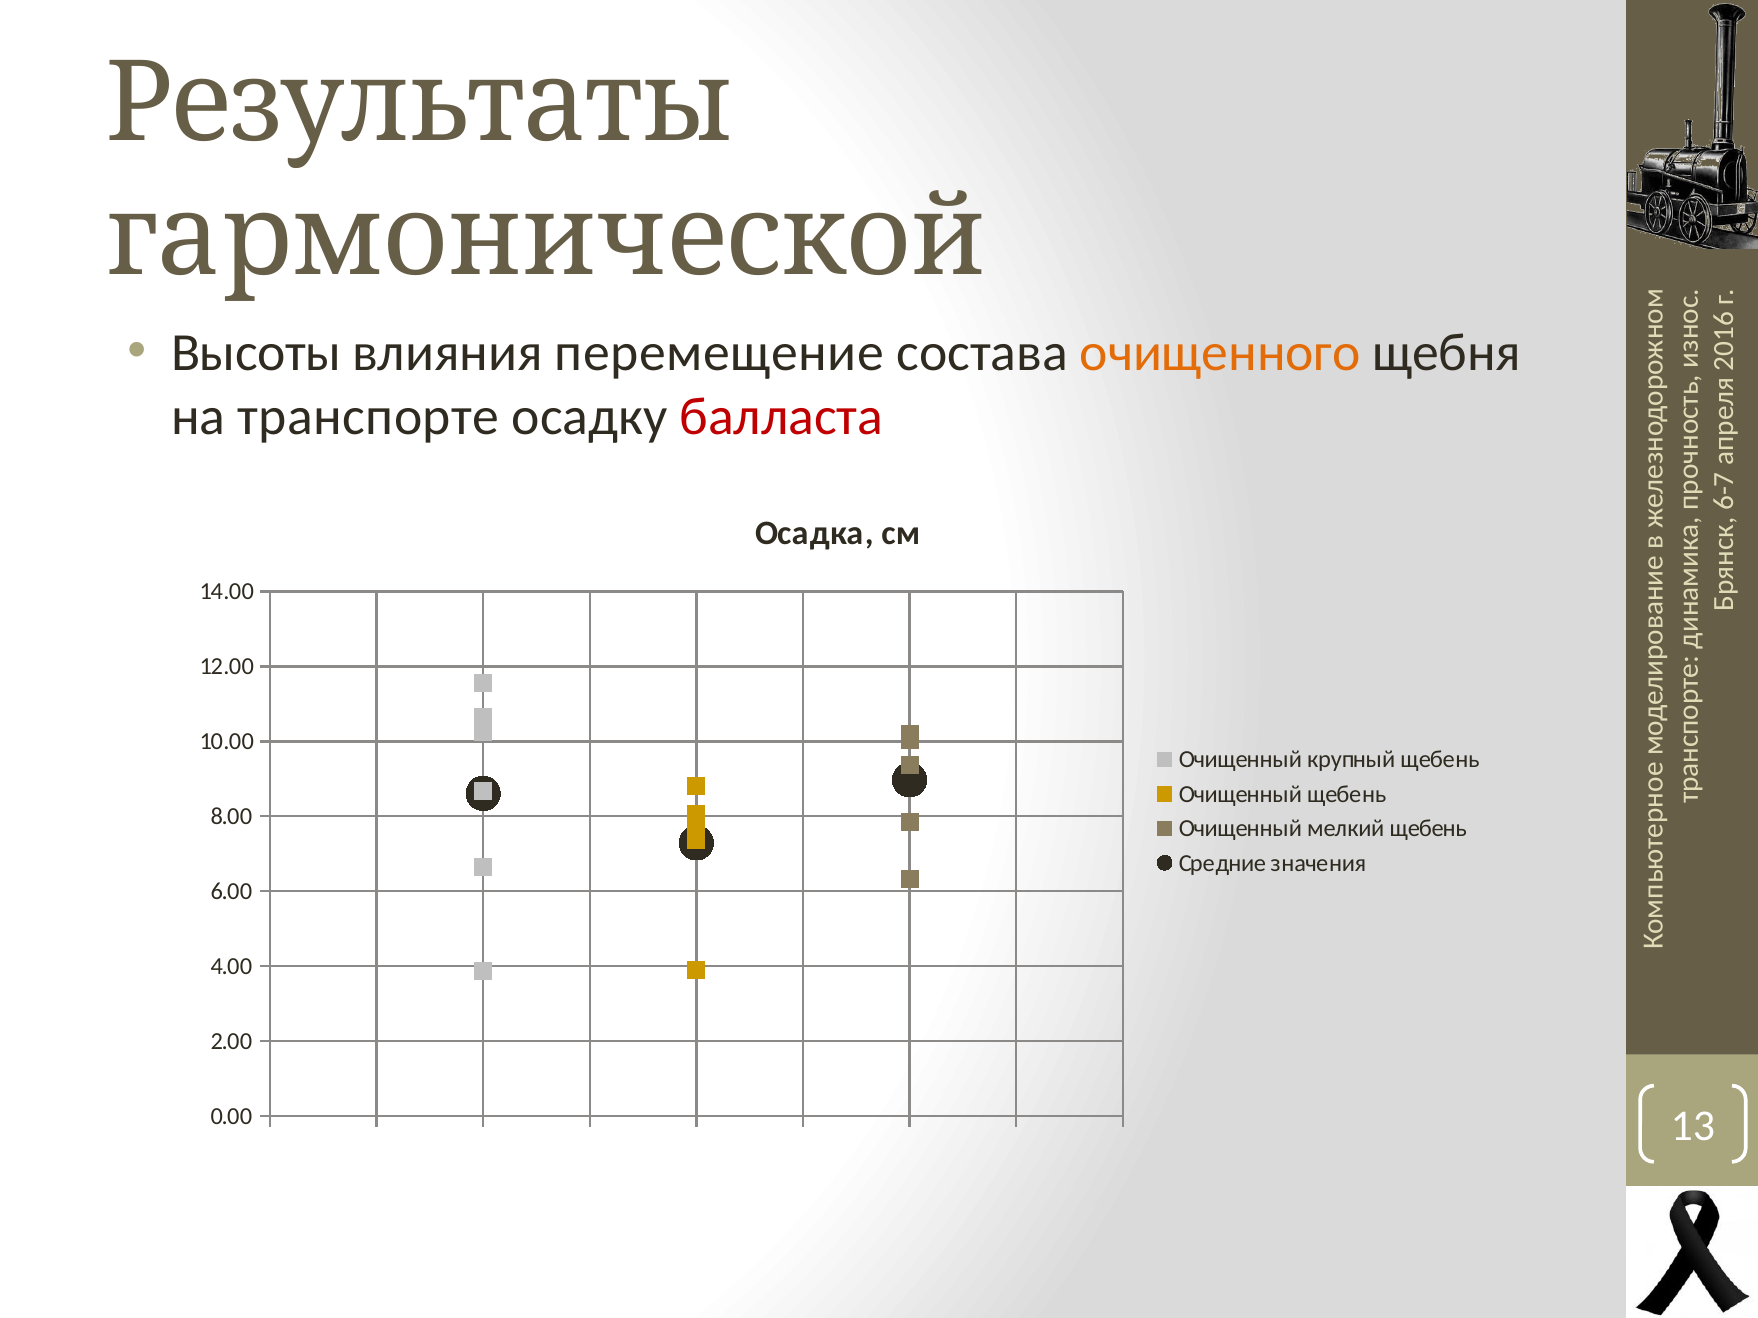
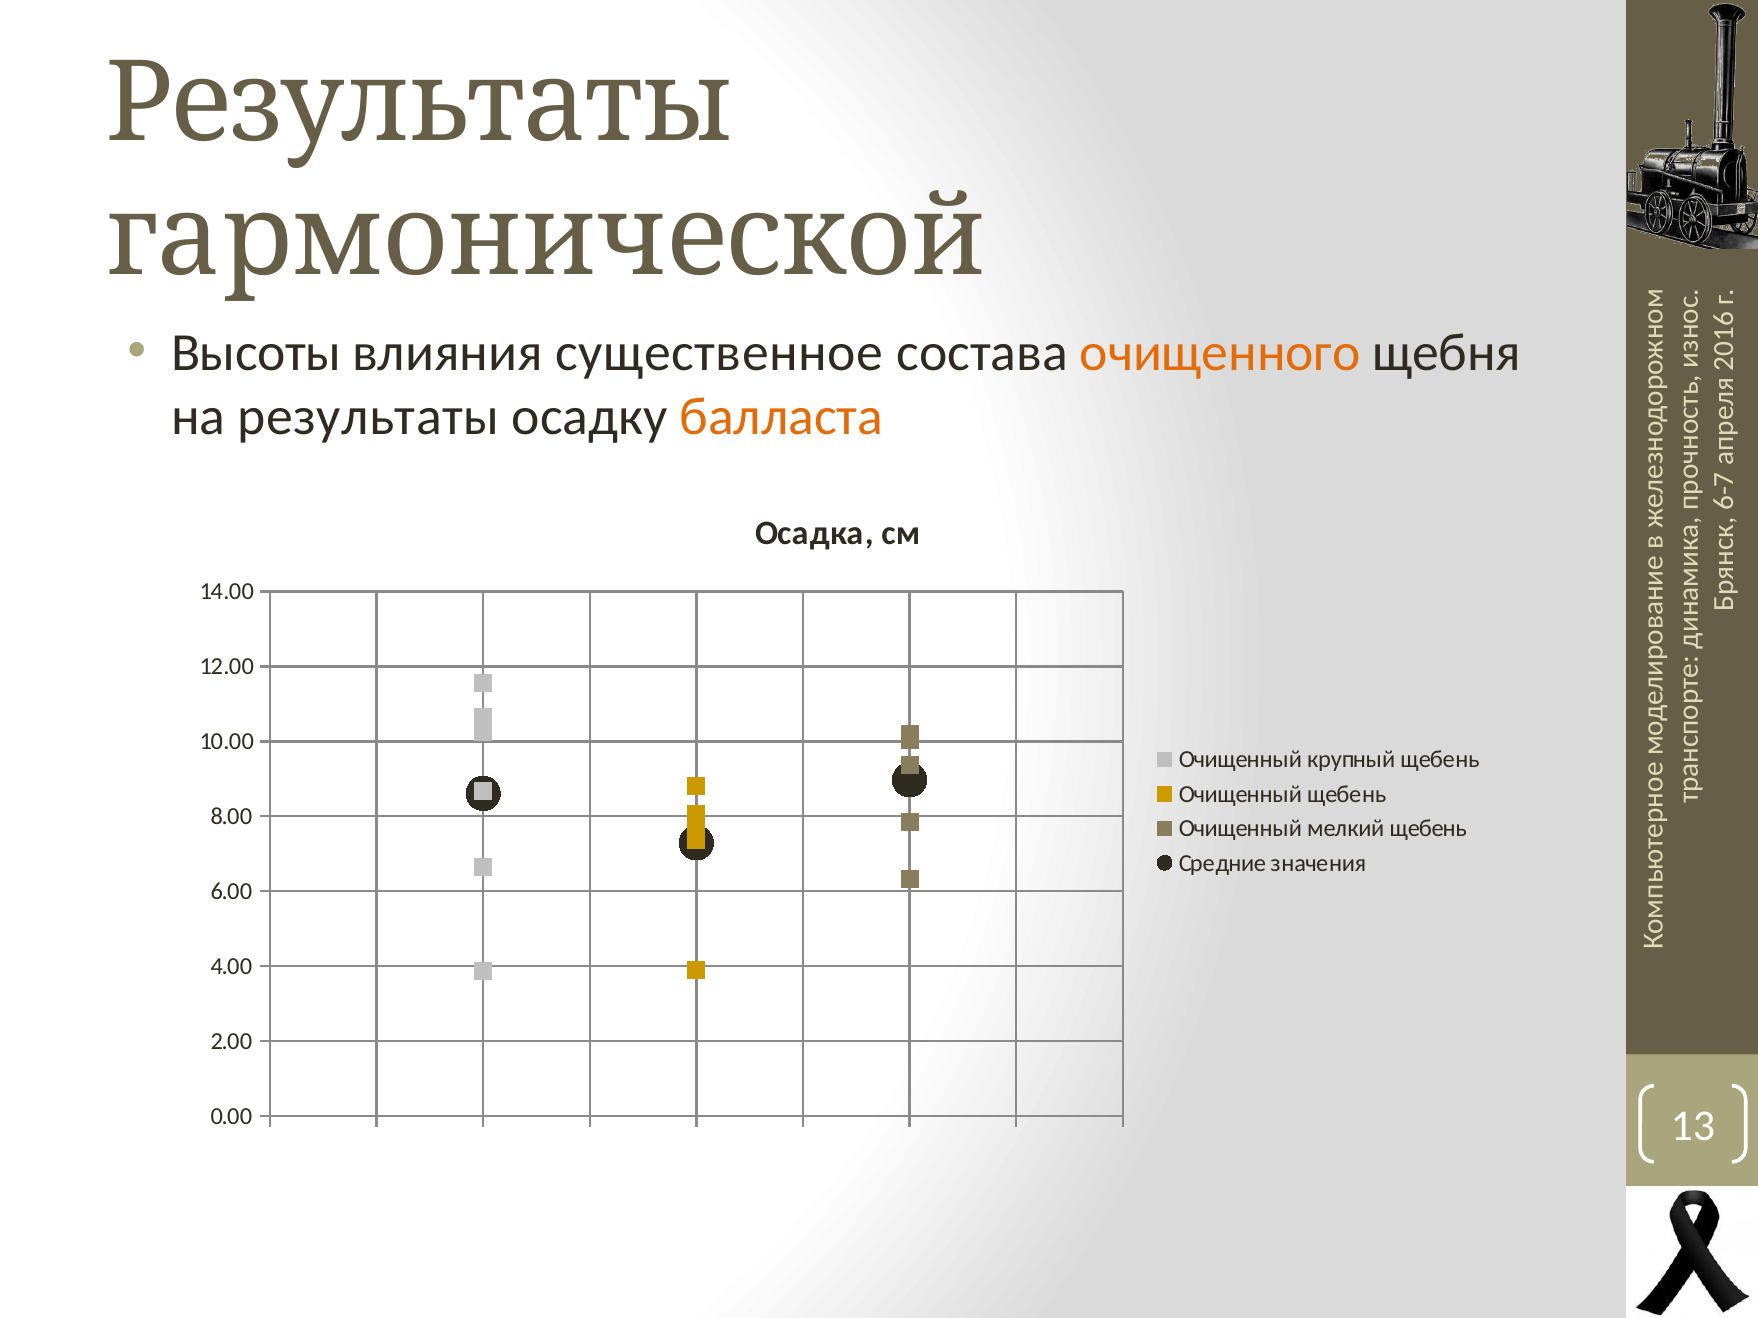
перемещение: перемещение -> существенное (719, 352)
на транспорте: транспорте -> результаты (369, 417)
балласта colour: red -> orange (782, 417)
